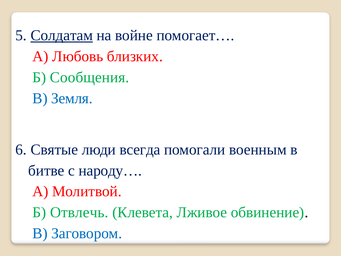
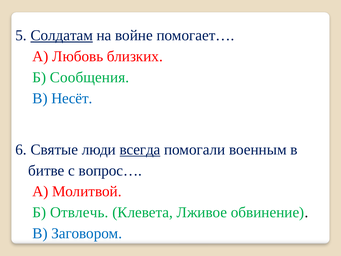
Земля: Земля -> Несёт (72, 98)
всегда underline: none -> present (140, 149)
народу…: народу… -> вопрос… (110, 170)
